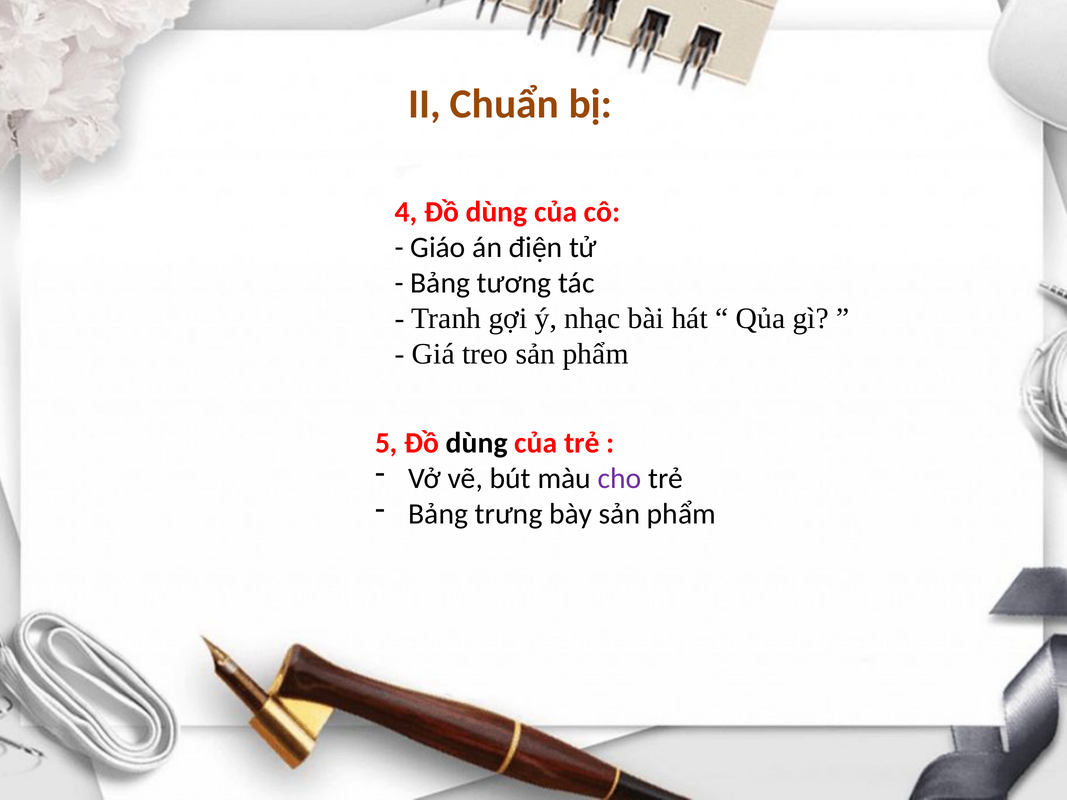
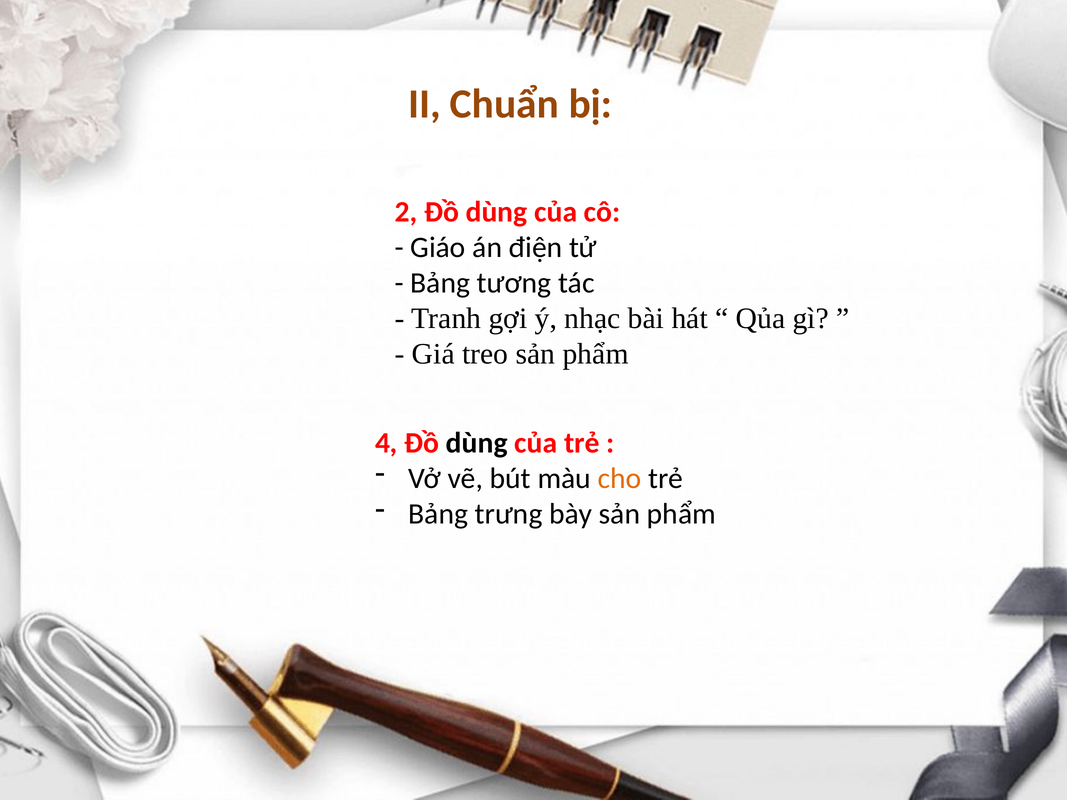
4: 4 -> 2 (406, 212)
5: 5 -> 4 (386, 443)
cho colour: purple -> orange (620, 479)
